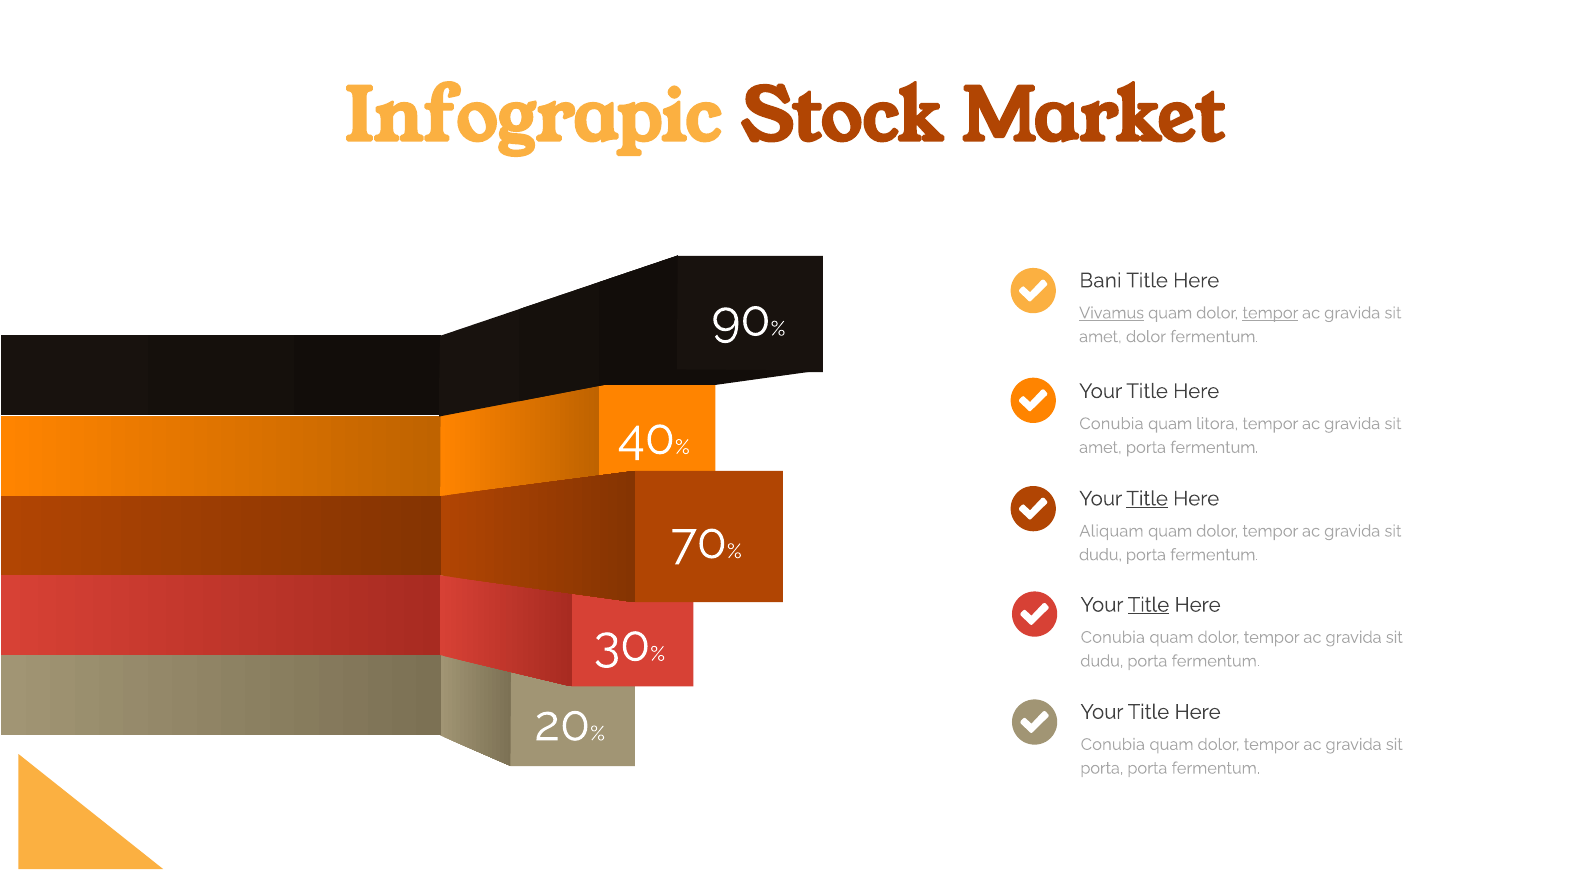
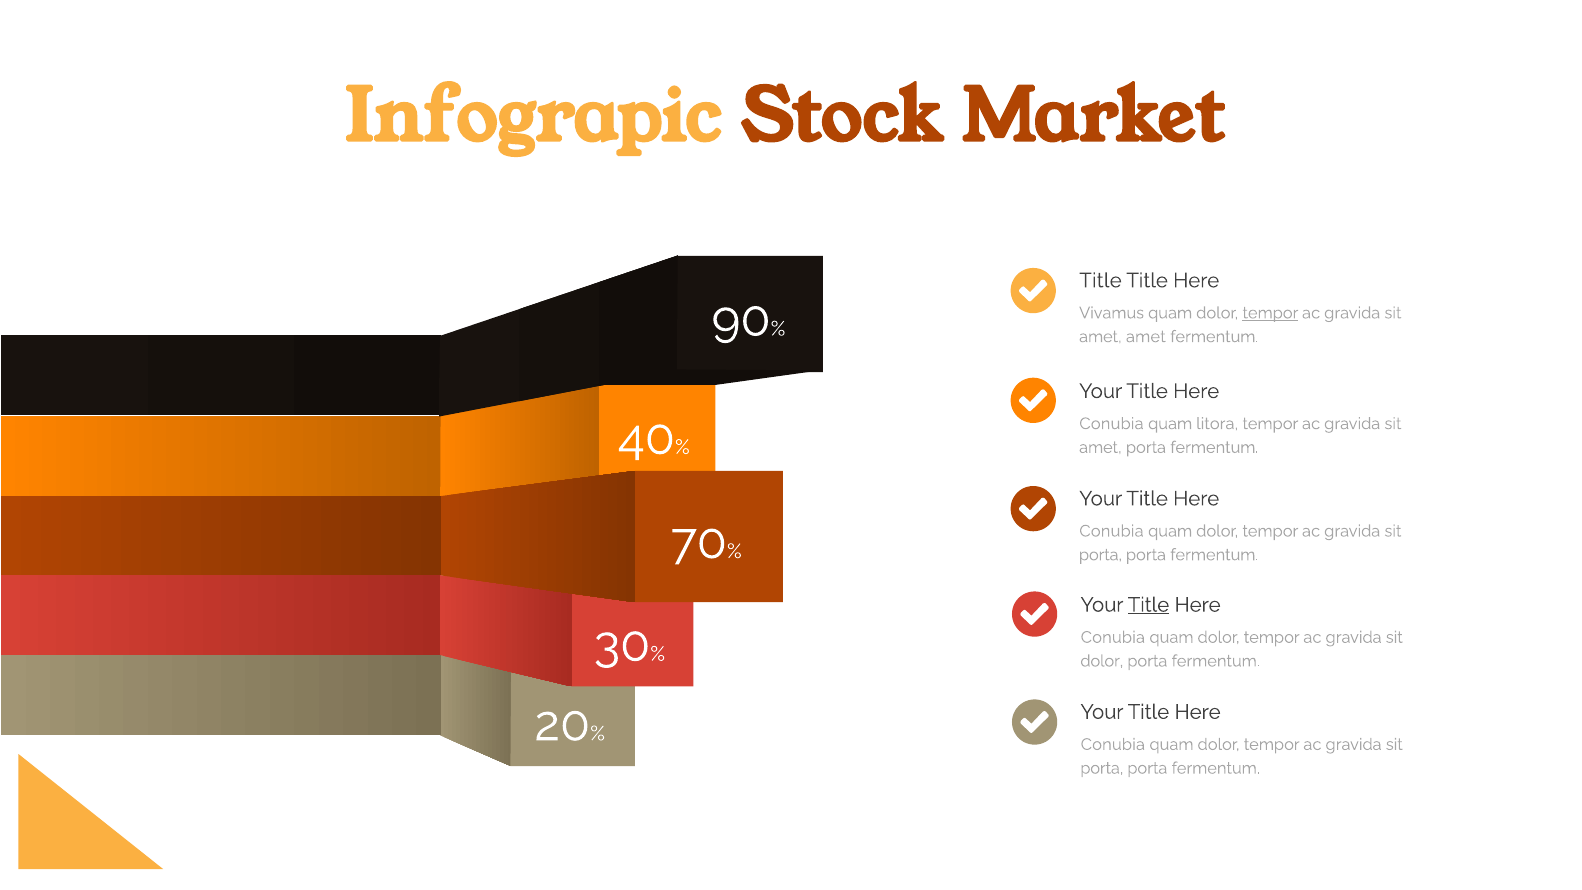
Bani: Bani -> Title (1101, 280)
Vivamus underline: present -> none (1112, 313)
amet dolor: dolor -> amet (1146, 337)
Title underline: present -> none (1147, 499)
Aliquam: Aliquam -> Conubia (1111, 531)
dudu: dudu -> porta (1101, 555)
dudu: dudu -> dolor (1102, 661)
